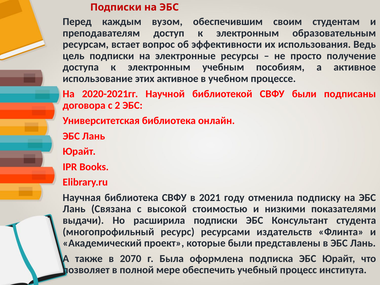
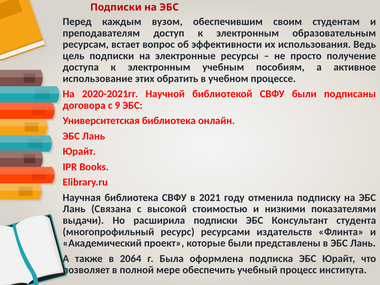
этих активное: активное -> обратить (178, 79)
2: 2 -> 9 (117, 105)
2070: 2070 -> 2064 (131, 259)
